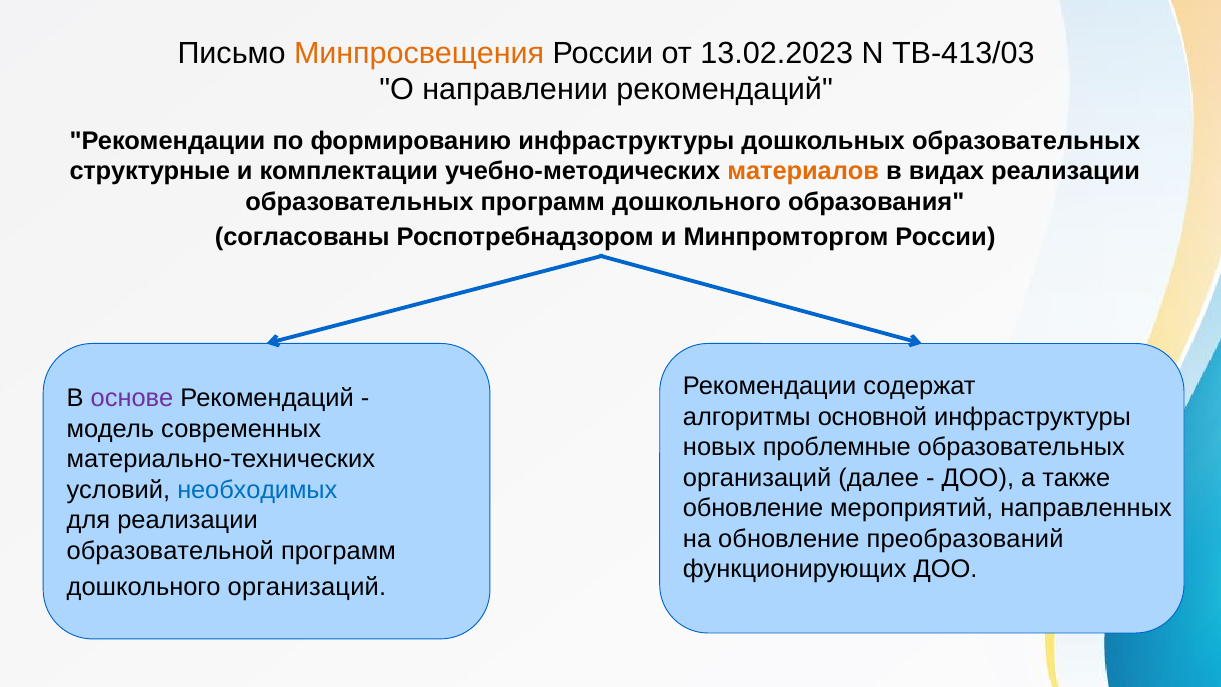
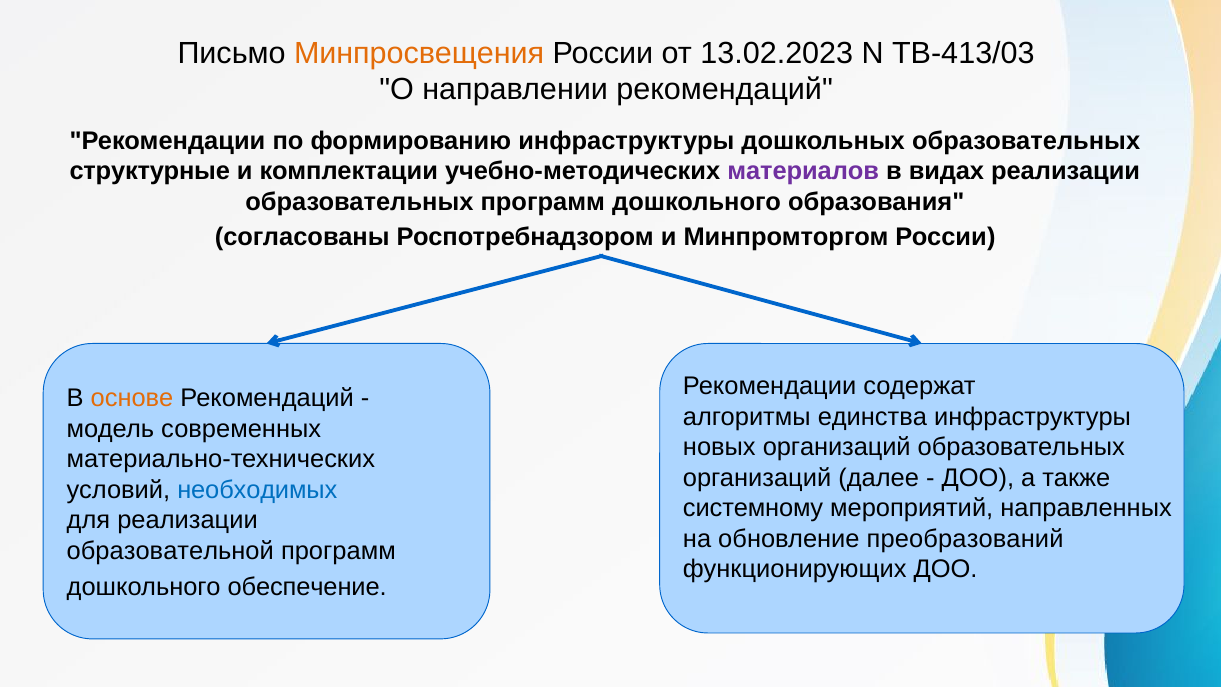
материалов colour: orange -> purple (803, 171)
основе colour: purple -> orange (132, 398)
основной: основной -> единства (872, 417)
новых проблемные: проблемные -> организаций (837, 447)
обновление: обновление -> системному (753, 508)
дошкольного организаций: организаций -> обеспечение (307, 586)
